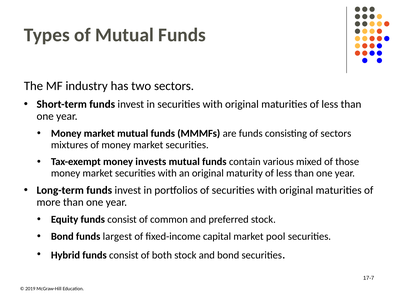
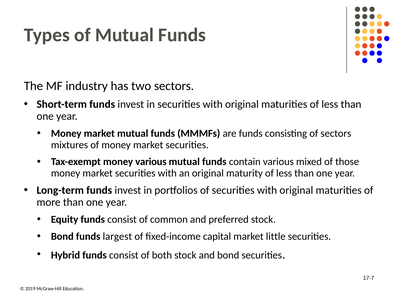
money invests: invests -> various (151, 161)
pool: pool -> little (276, 236)
